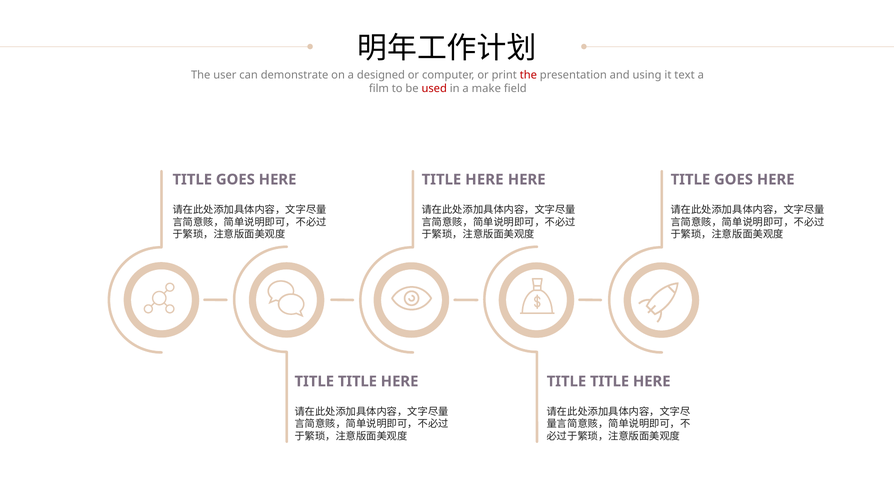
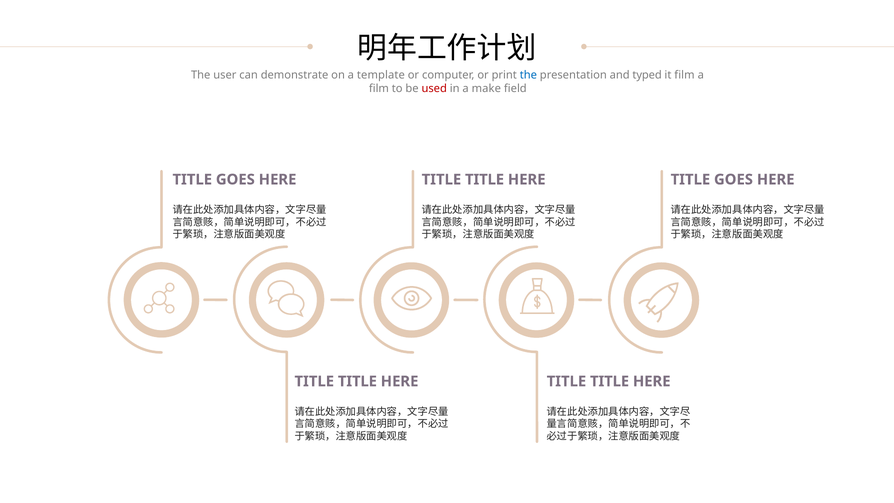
designed: designed -> template (381, 75)
the colour: red -> blue (528, 75)
using: using -> typed (647, 75)
it text: text -> film (684, 75)
HERE: HERE -> TITLE (485, 179)
